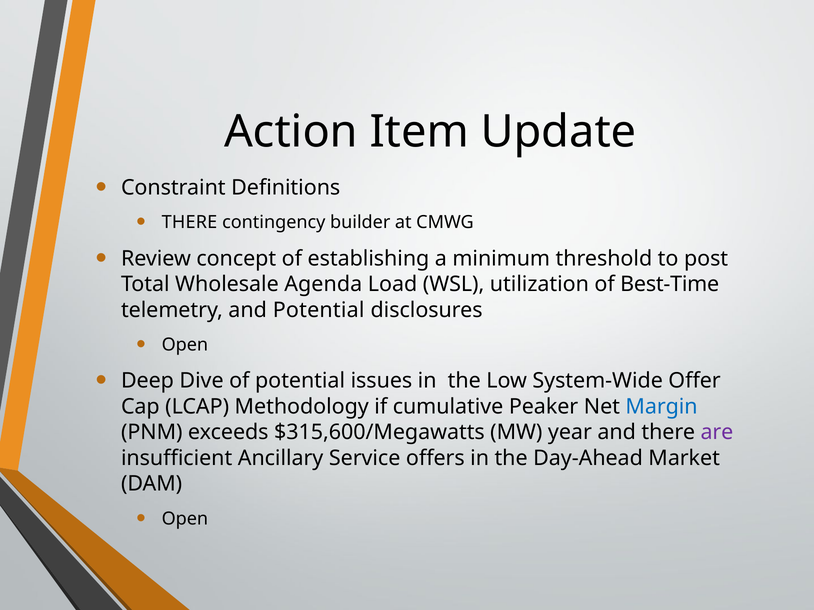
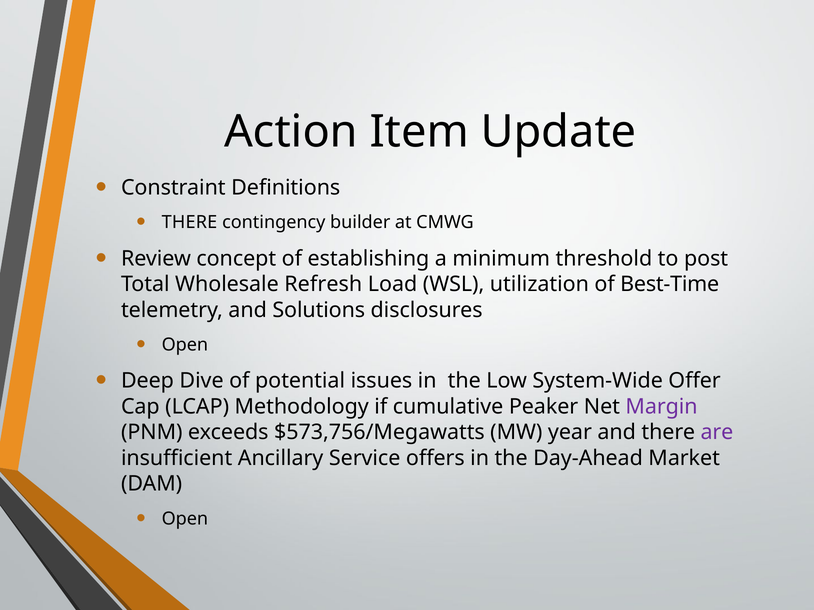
Agenda: Agenda -> Refresh (323, 284)
and Potential: Potential -> Solutions (319, 310)
Margin colour: blue -> purple (662, 407)
$315,600/Megawatts: $315,600/Megawatts -> $573,756/Megawatts (379, 433)
